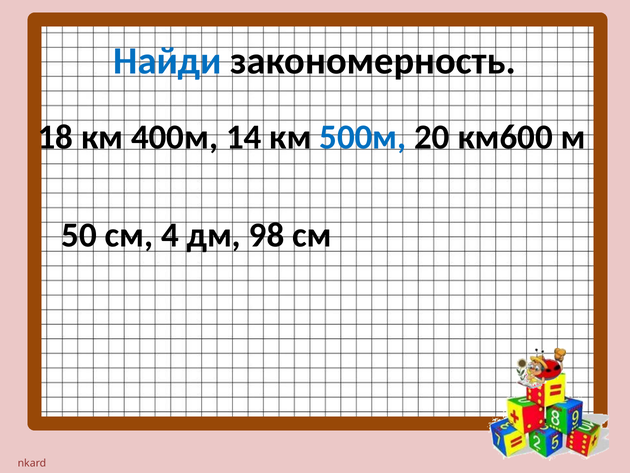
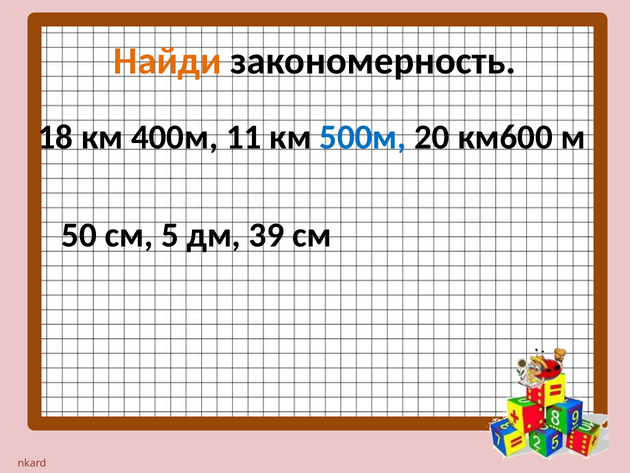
Найди colour: blue -> orange (168, 61)
14: 14 -> 11 (244, 137)
4: 4 -> 5 (170, 235)
98: 98 -> 39 (267, 235)
